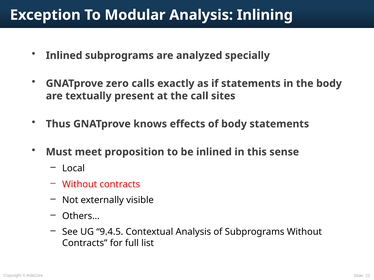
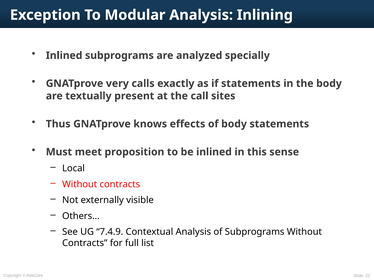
zero: zero -> very (117, 84)
9.4.5: 9.4.5 -> 7.4.9 (110, 232)
